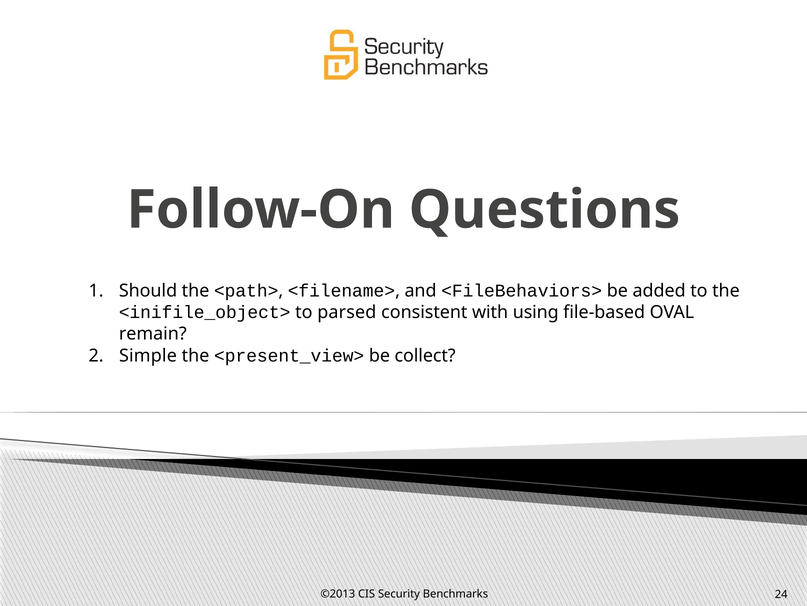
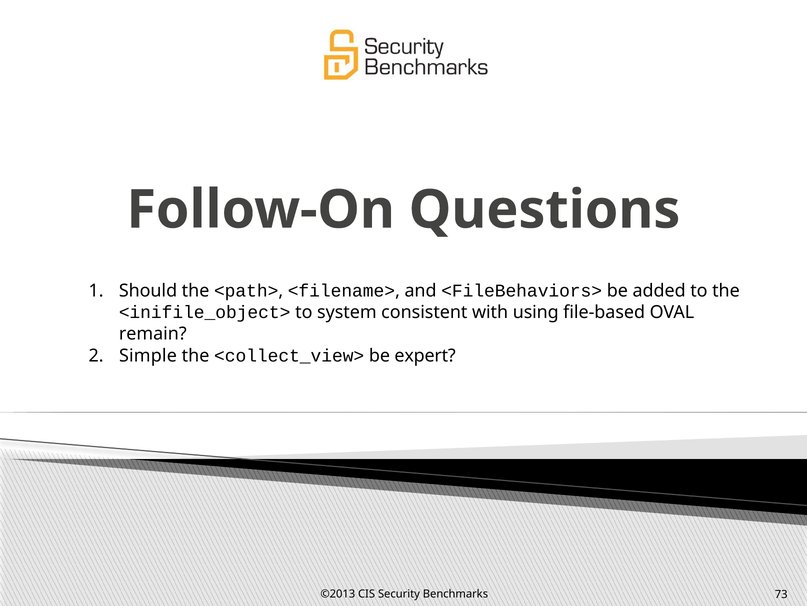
parsed: parsed -> system (347, 312)
<present_view>: <present_view> -> <collect_view> (289, 355)
collect: collect -> expert (425, 355)
24: 24 -> 73 (781, 594)
